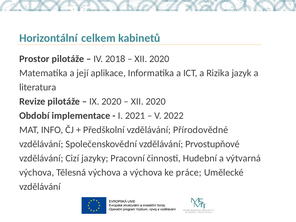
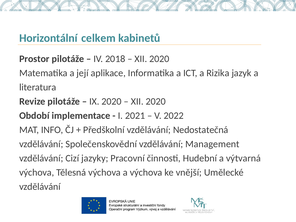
Přírodovědné: Přírodovědné -> Nedostatečná (201, 130)
Prvostupňové: Prvostupňové -> Management (212, 144)
práce: práce -> vnější (189, 172)
